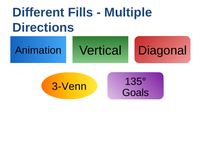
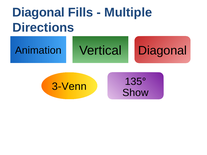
Different: Different -> Diagonal (38, 12)
Goals: Goals -> Show (136, 93)
